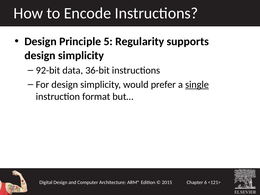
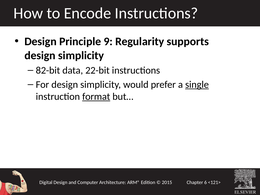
5: 5 -> 9 (108, 42)
92-bit: 92-bit -> 82-bit (48, 70)
36-bit: 36-bit -> 22-bit (97, 70)
format underline: none -> present (96, 97)
